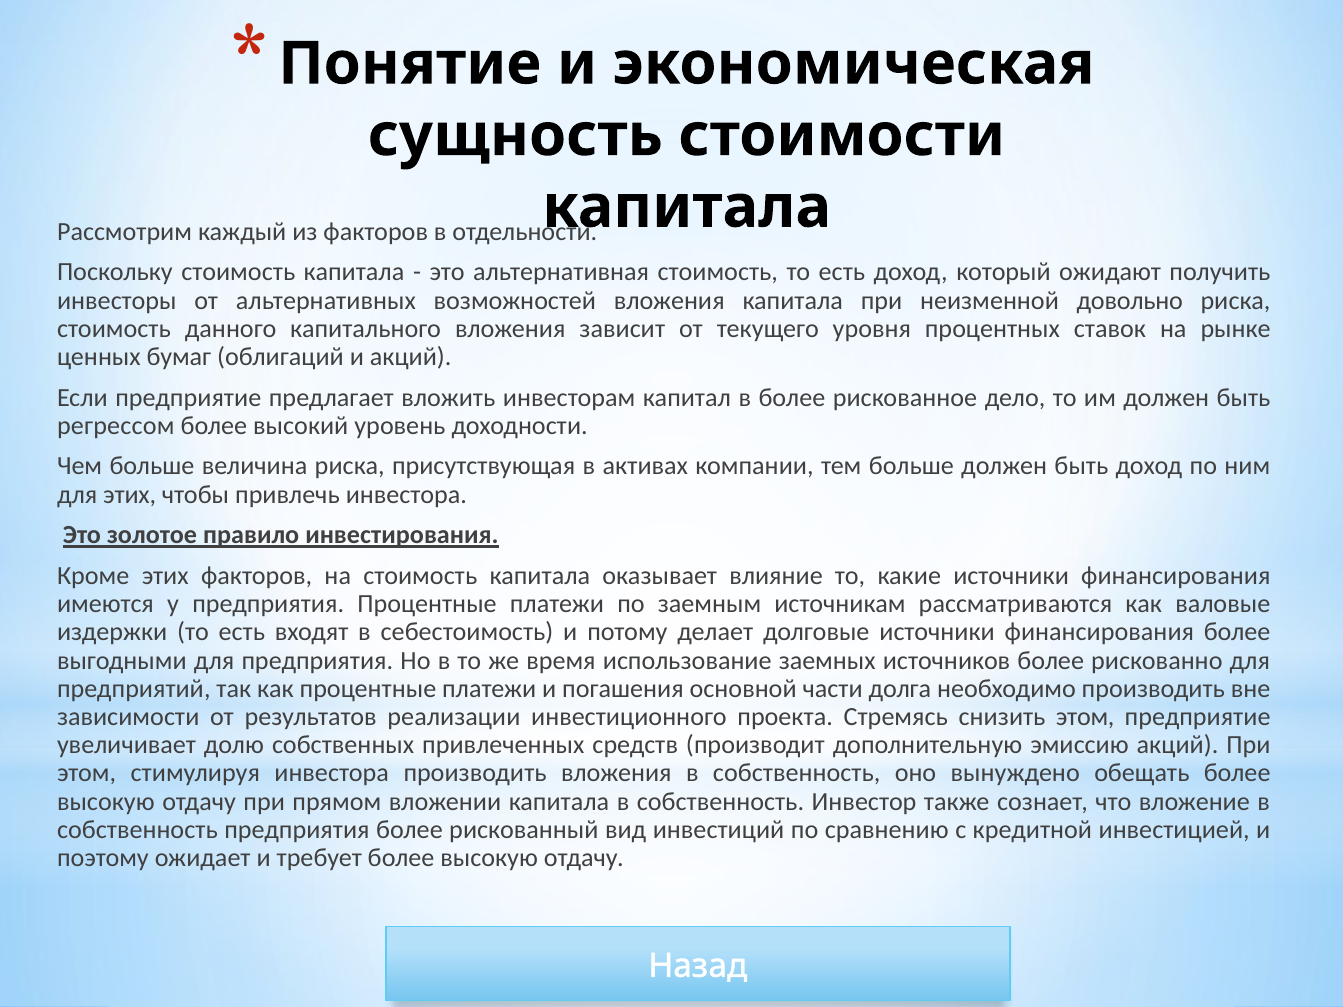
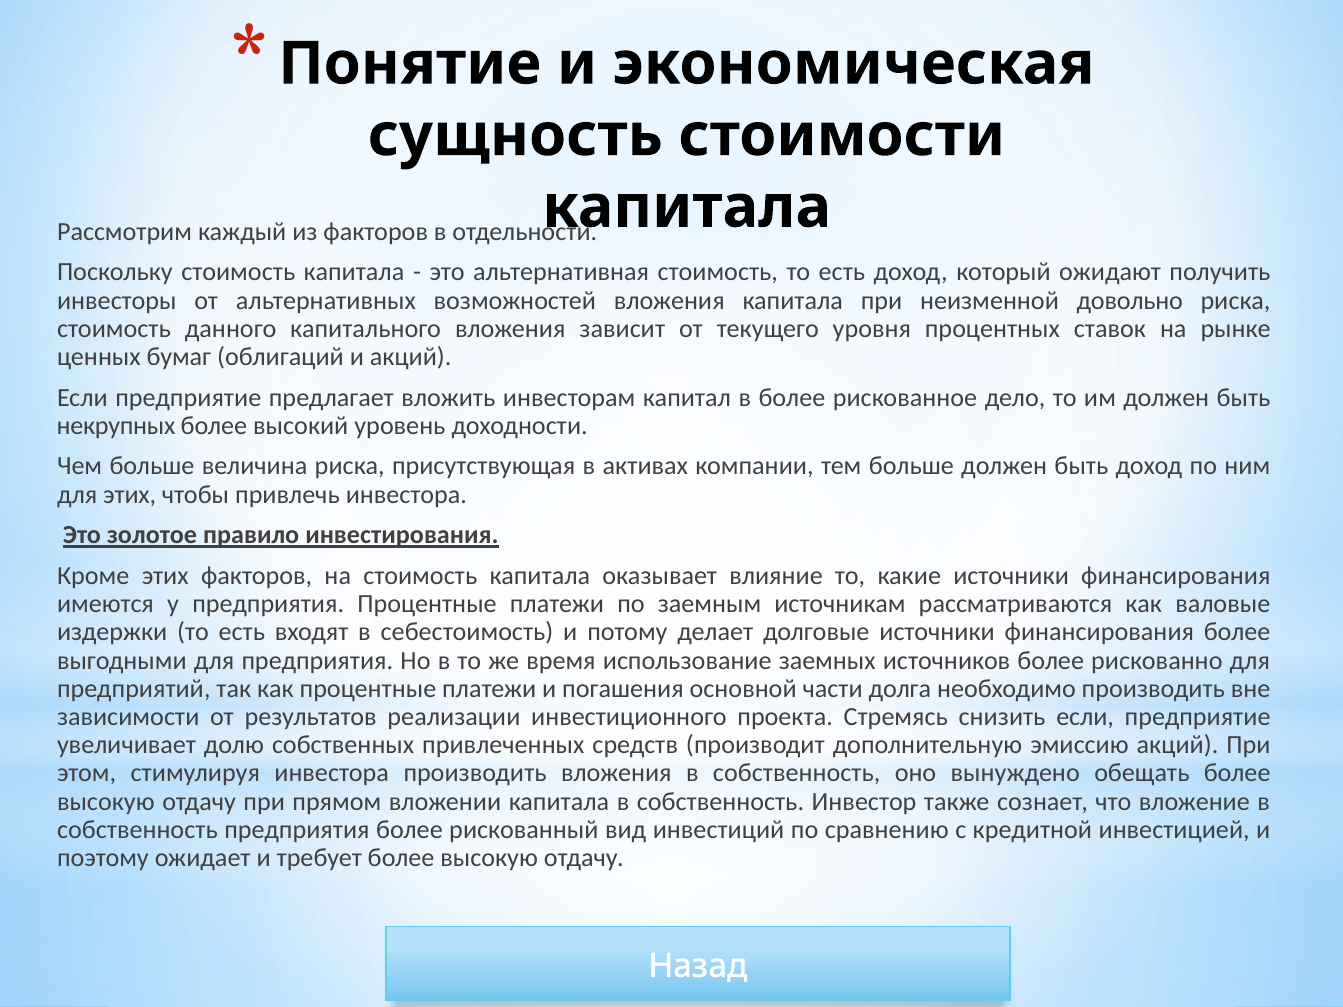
регрессом: регрессом -> некрупных (116, 426)
снизить этом: этом -> если (1085, 717)
